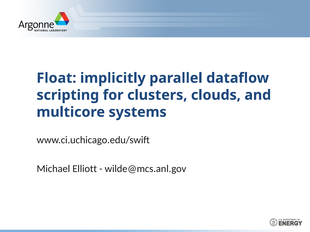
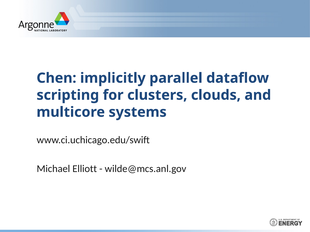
Float: Float -> Chen (56, 78)
